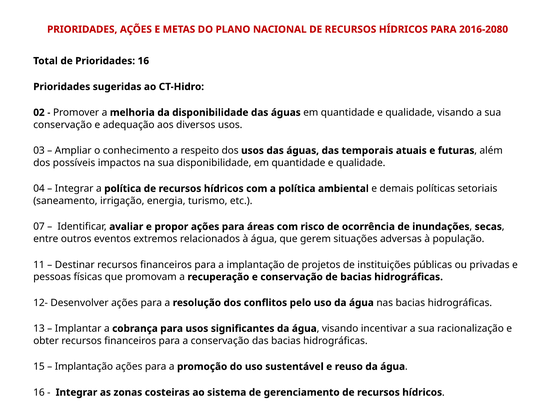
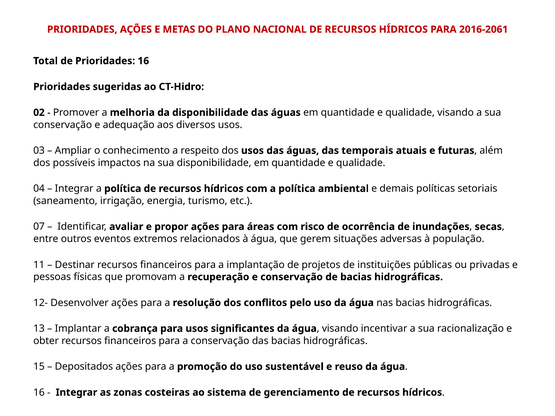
2016-2080: 2016-2080 -> 2016-2061 (484, 29)
Implantação: Implantação -> Depositados (84, 367)
